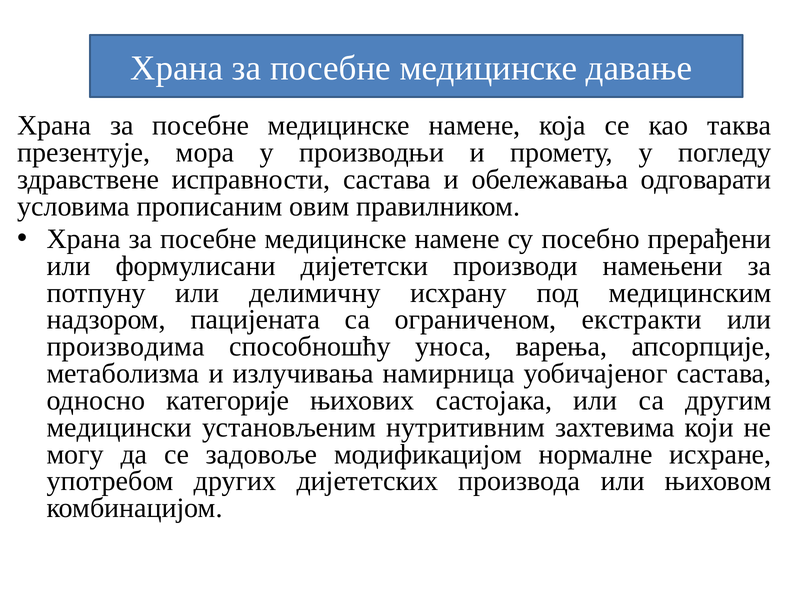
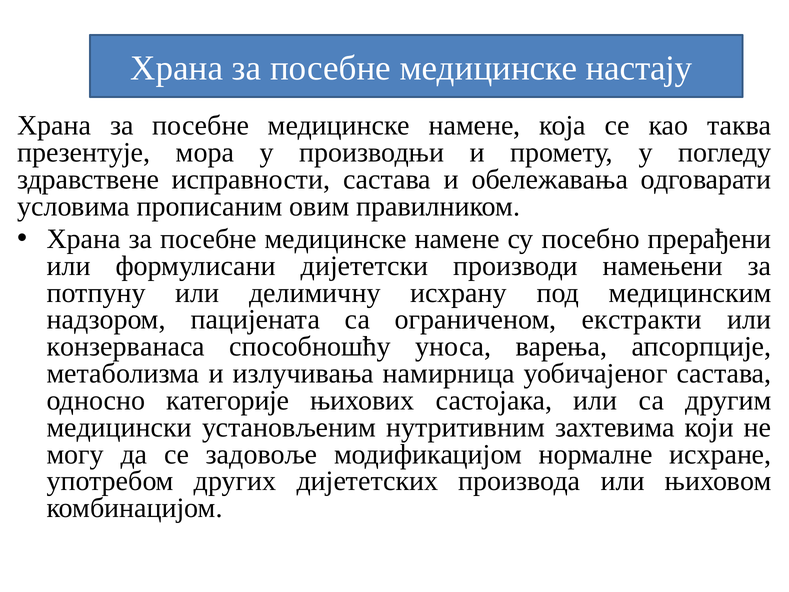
давање: давање -> настају (639, 68)
производима: производима -> конзерванаса (126, 346)
